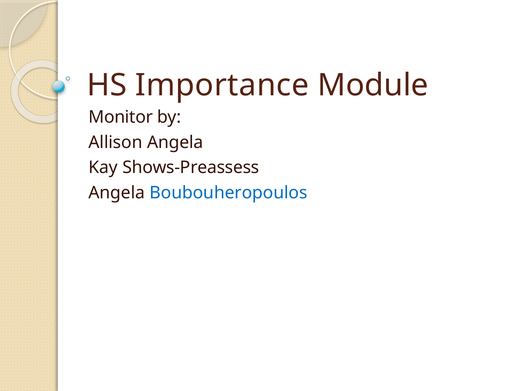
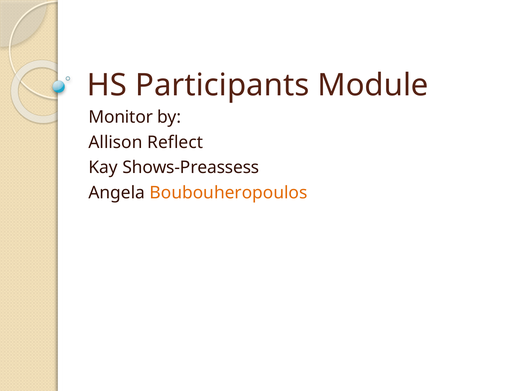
Importance: Importance -> Participants (222, 85)
Allison Angela: Angela -> Reflect (175, 143)
Boubouheropoulos colour: blue -> orange (229, 193)
